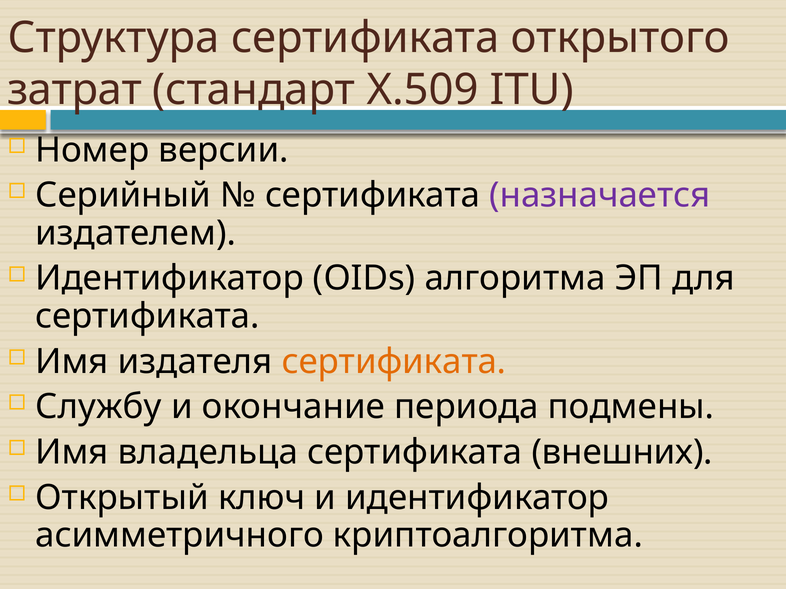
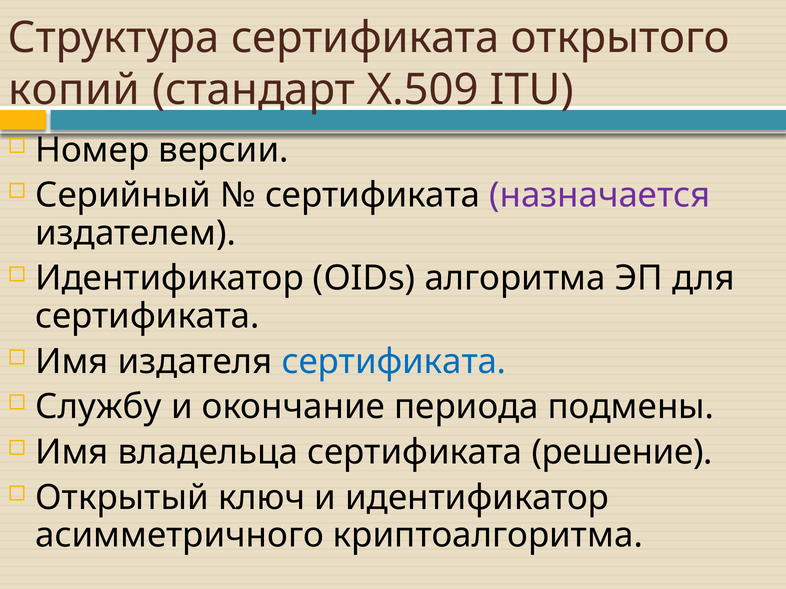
затрат: затрат -> копий (74, 90)
сертификата colour: orange -> blue (394, 362)
внешних: внешних -> решение (622, 453)
